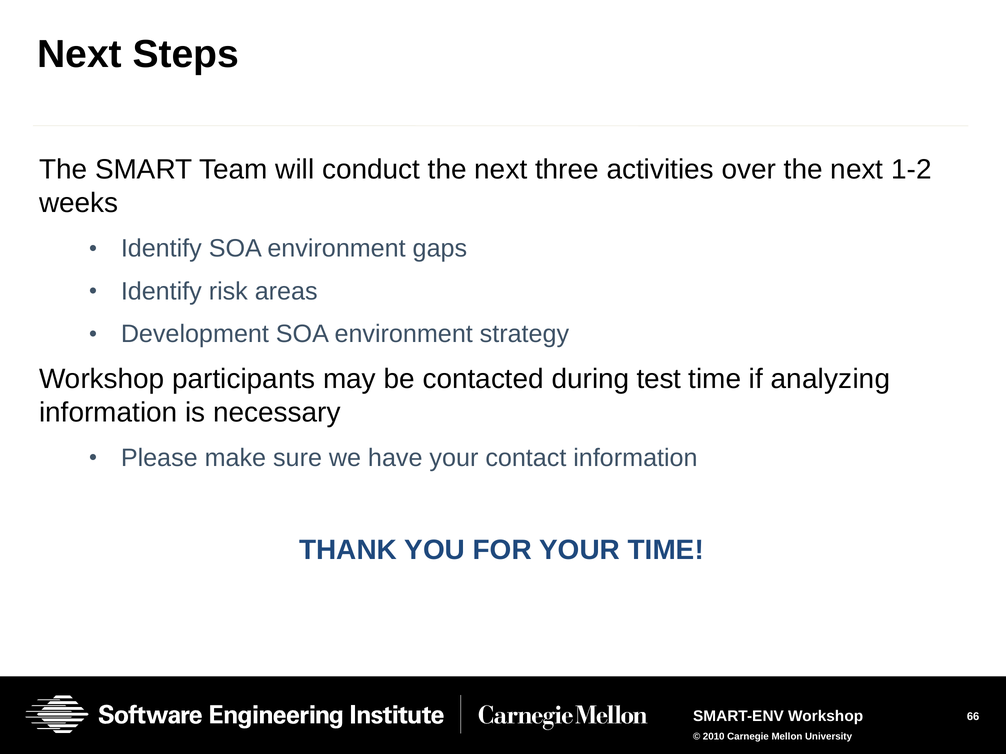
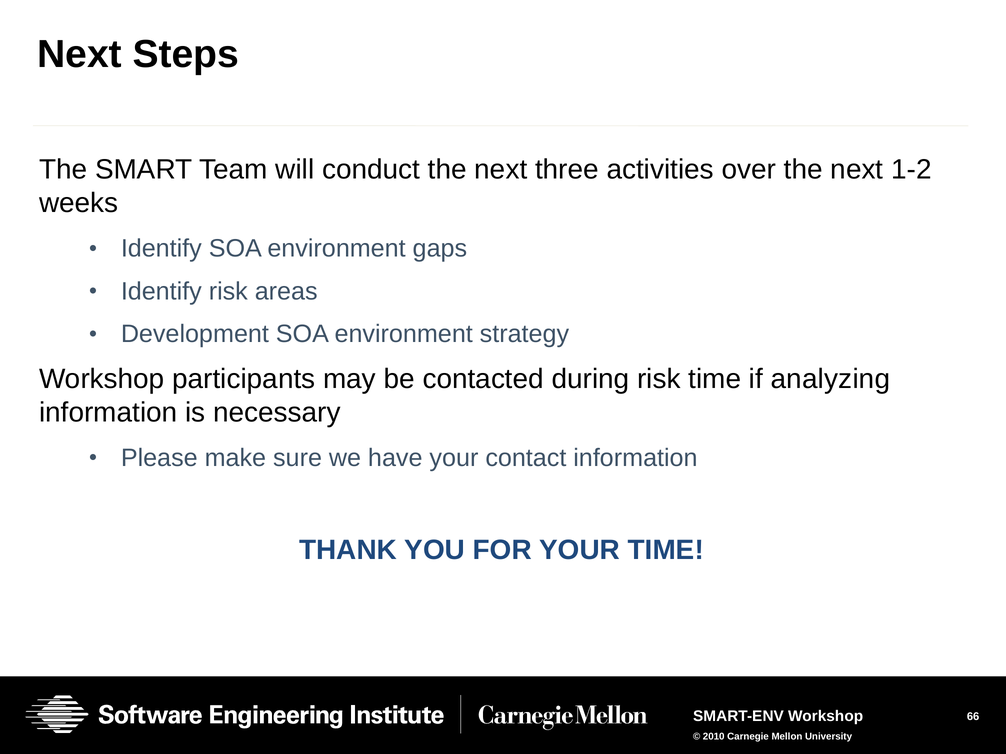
during test: test -> risk (659, 379)
